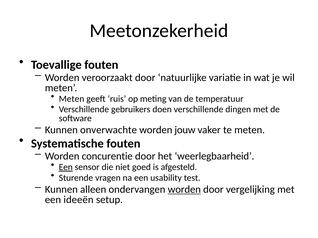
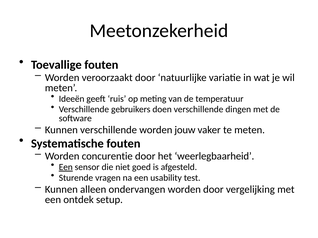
Meten: Meten -> Ideeën (72, 99)
Kunnen onverwachte: onverwachte -> verschillende (109, 130)
worden underline: present -> none (184, 190)
ideeën: ideeën -> ontdek (79, 200)
